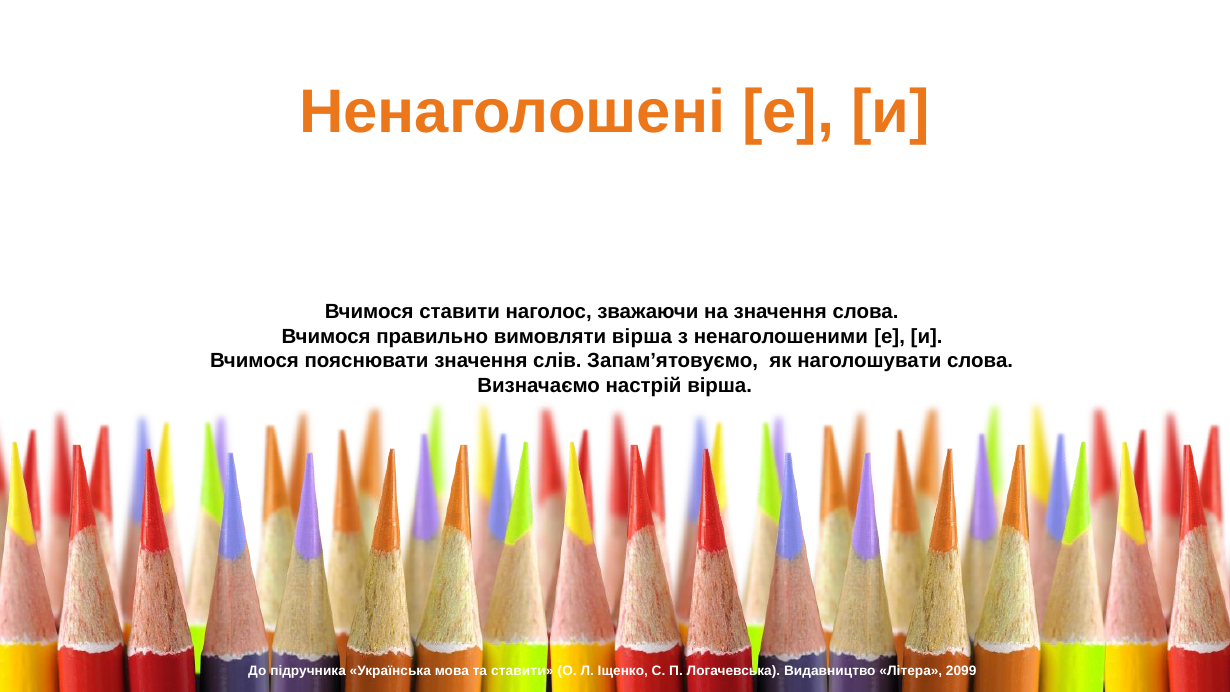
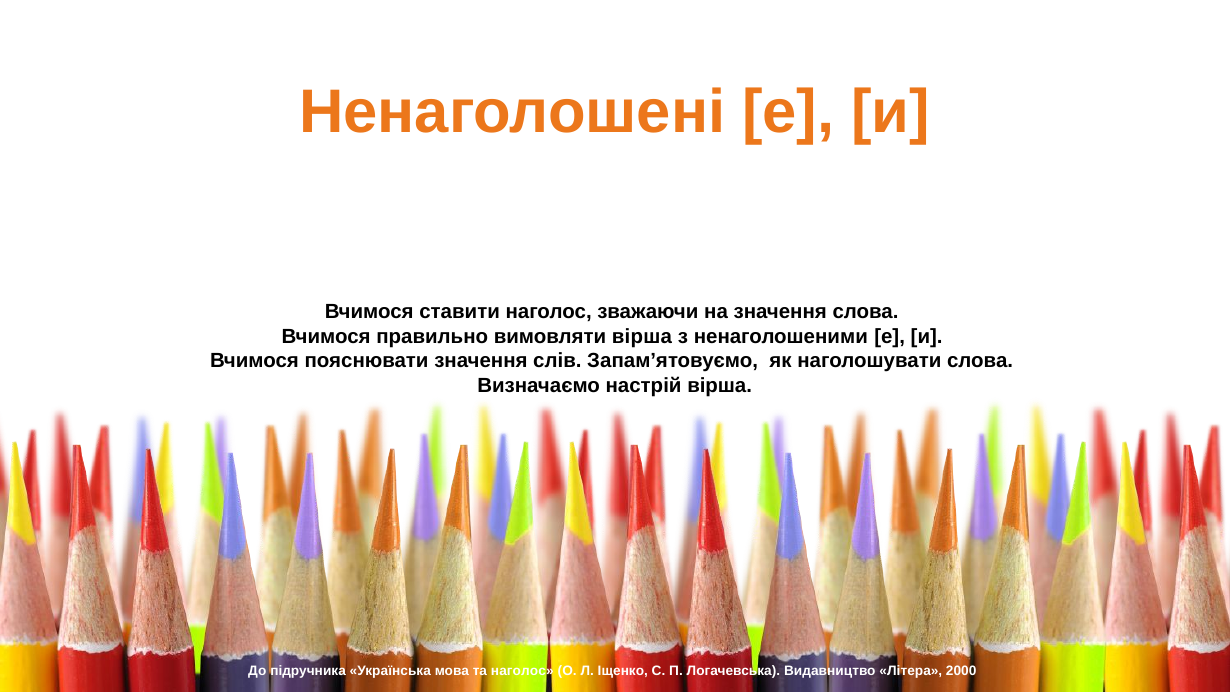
та ставити: ставити -> наголос (522, 671)
2099: 2099 -> 2000 (961, 671)
